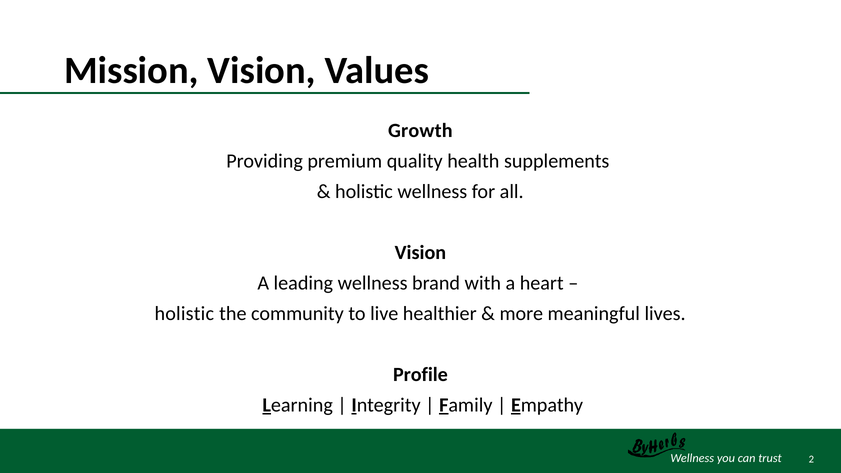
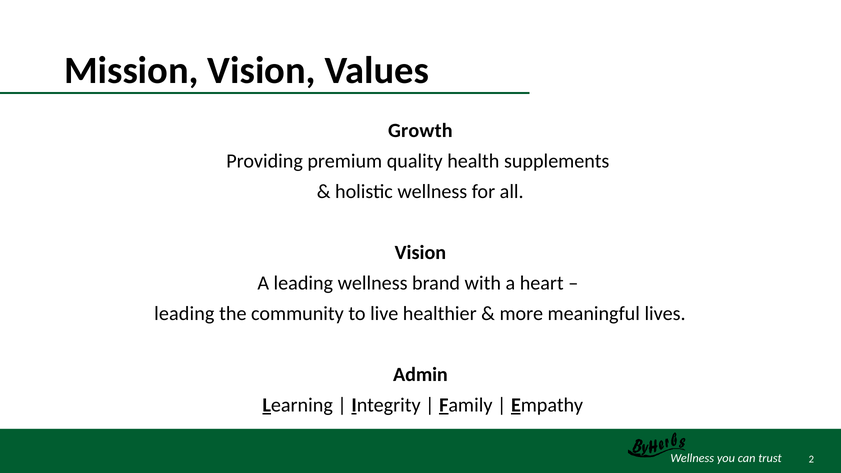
holistic: holistic -> leading (184, 314)
Profile: Profile -> Admin (420, 375)
